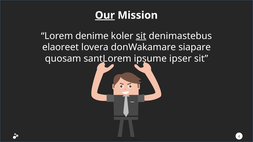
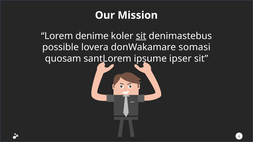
Our underline: present -> none (105, 15)
elaoreet: elaoreet -> possible (60, 47)
siapare: siapare -> somasi (195, 47)
